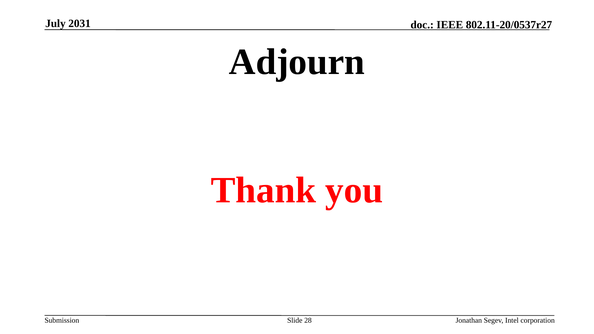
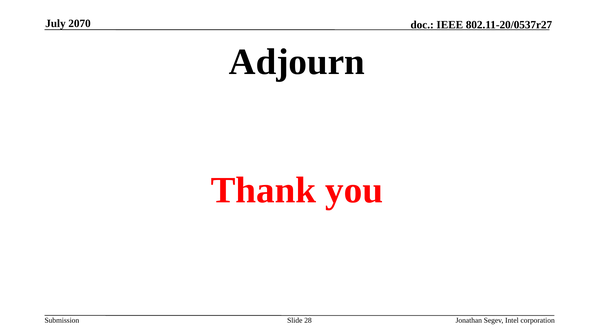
2031: 2031 -> 2070 (80, 24)
